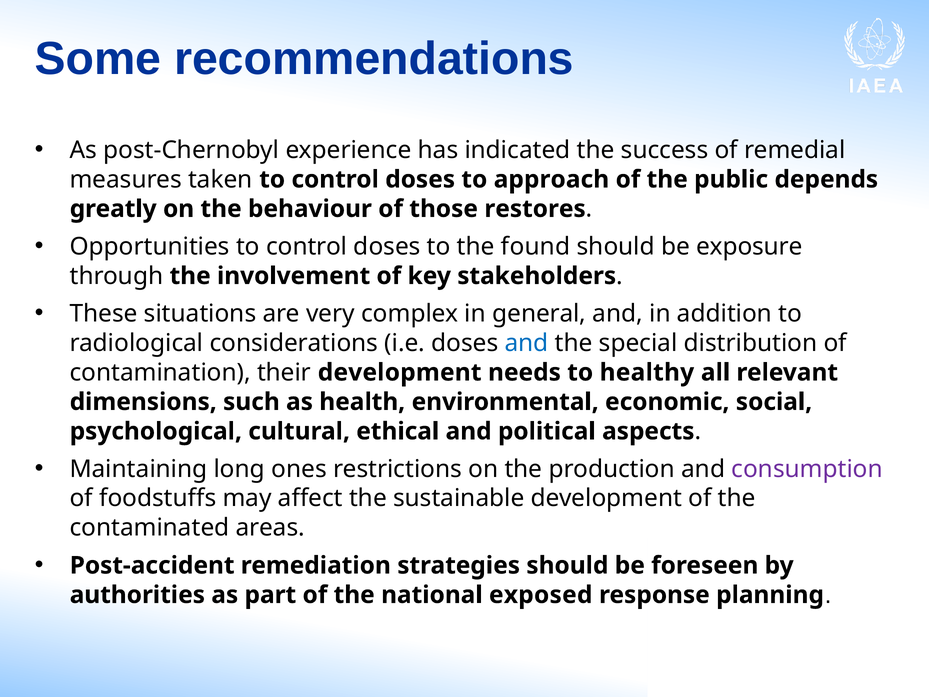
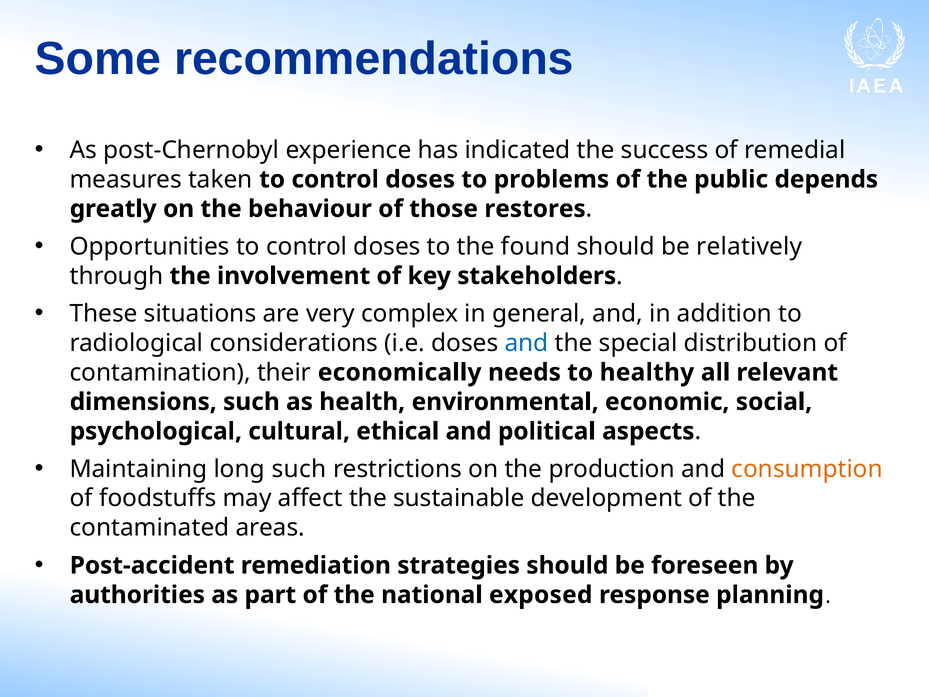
approach: approach -> problems (551, 179)
exposure: exposure -> relatively (749, 246)
their development: development -> economically (400, 372)
long ones: ones -> such (299, 469)
consumption colour: purple -> orange (807, 469)
